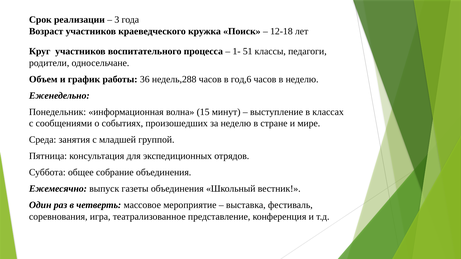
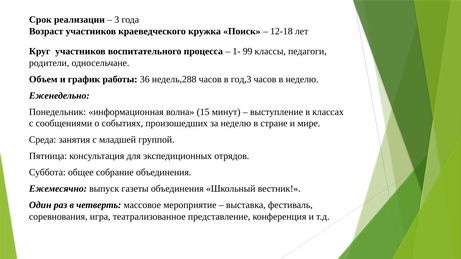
51: 51 -> 99 (248, 51)
год,6: год,6 -> год,3 (241, 79)
